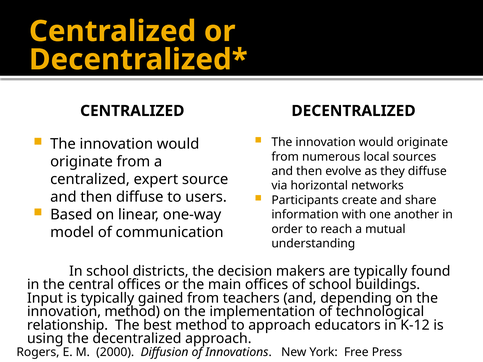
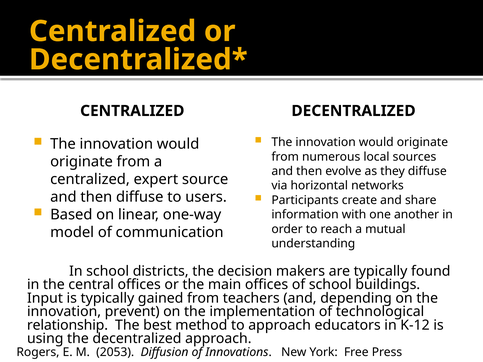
innovation method: method -> prevent (132, 312)
2000: 2000 -> 2053 (115, 353)
